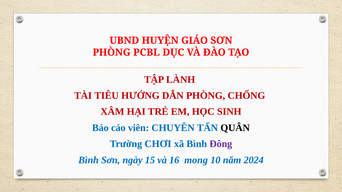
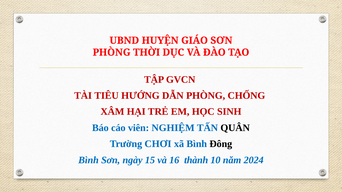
PCBL: PCBL -> THỜI (147, 52)
LÀNH: LÀNH -> GVCN (181, 80)
CHUYÊN: CHUYÊN -> NGHIỆM (173, 128)
Đông colour: purple -> black (221, 144)
mong: mong -> thành (196, 160)
